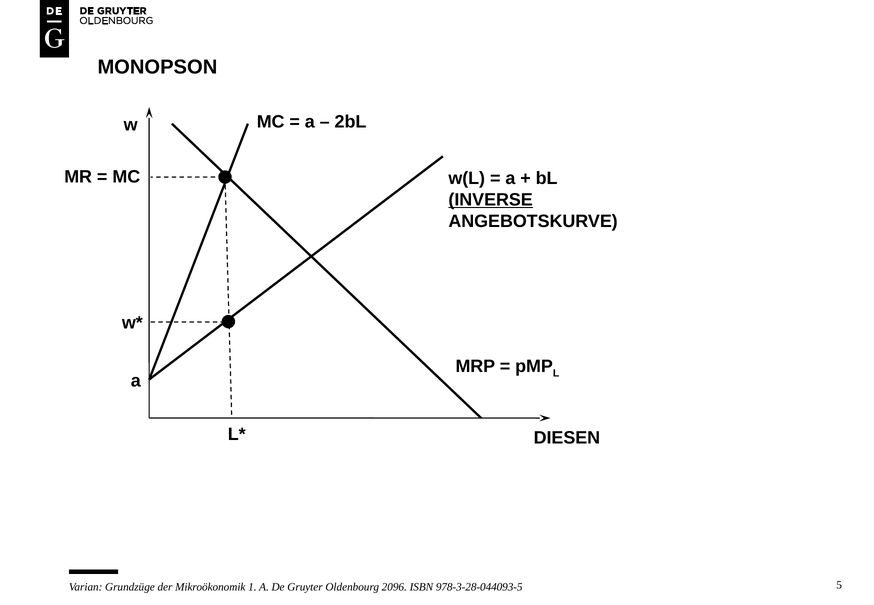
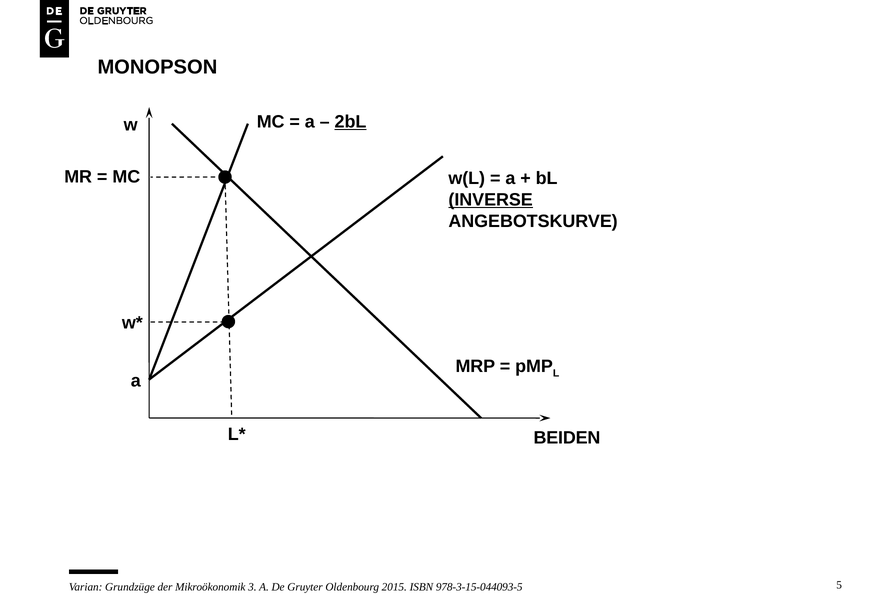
2bL underline: none -> present (351, 122)
DIESEN: DIESEN -> BEIDEN (567, 438)
1: 1 -> 3 (252, 587)
2096: 2096 -> 2015 (394, 587)
978-3-28-044093-5: 978-3-28-044093-5 -> 978-3-15-044093-5 (479, 587)
